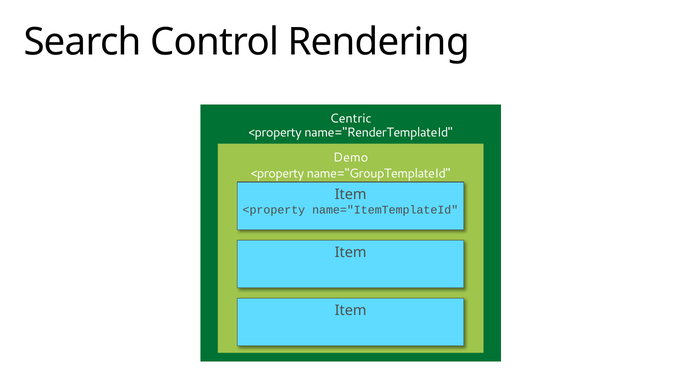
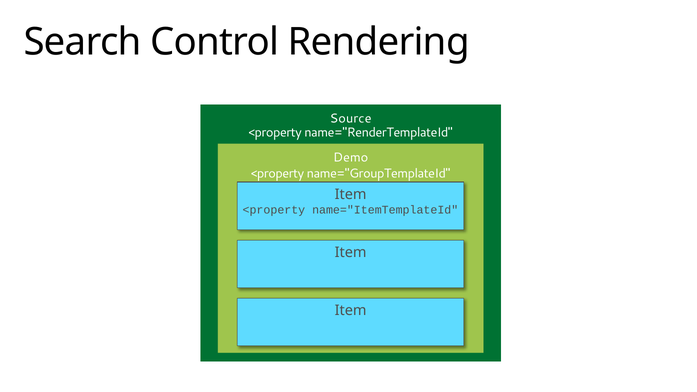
Centric: Centric -> Source (351, 119)
